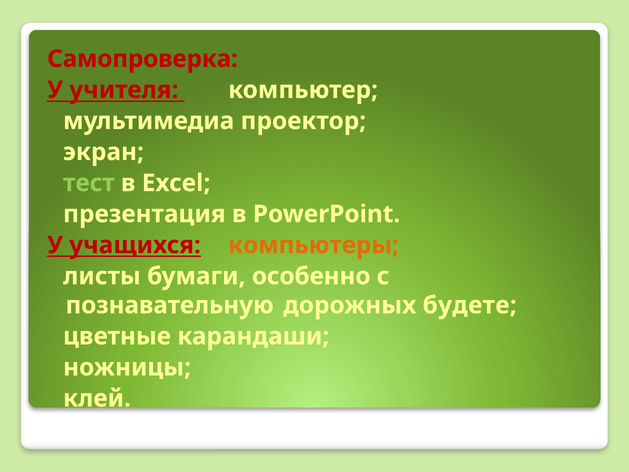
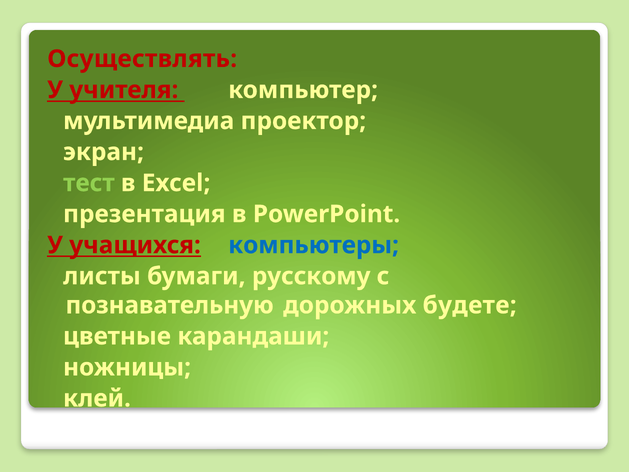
Самопроверка: Самопроверка -> Осуществлять (142, 59)
компьютеры colour: orange -> blue (314, 245)
особенно: особенно -> русскому (311, 276)
